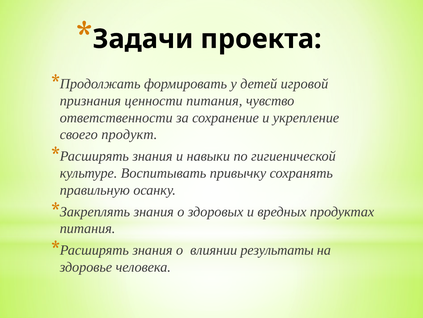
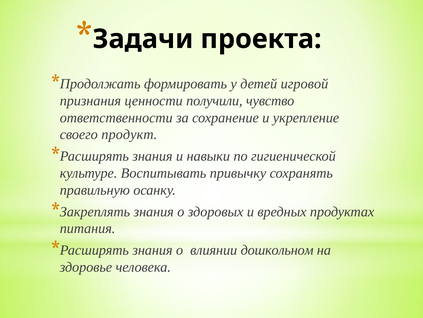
ценности питания: питания -> получили (214, 100)
результаты: результаты -> дошкольном (277, 250)
